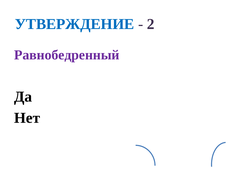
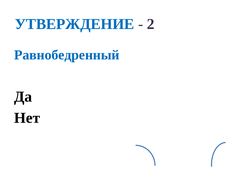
Равнобедренный colour: purple -> blue (67, 55)
